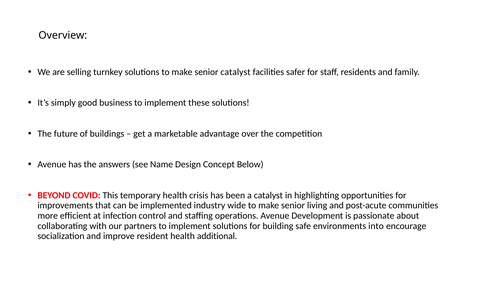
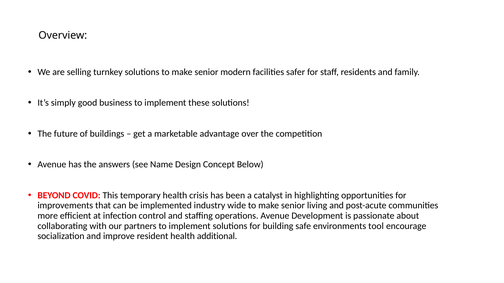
senior catalyst: catalyst -> modern (236, 72)
into: into -> tool (376, 226)
